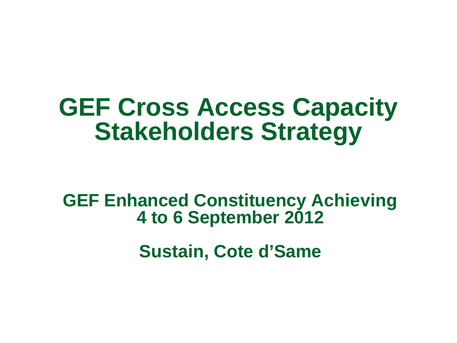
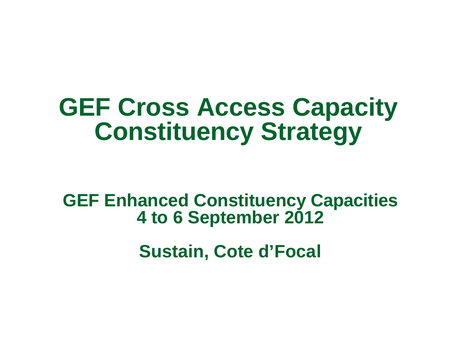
Stakeholders: Stakeholders -> Constituency (174, 132)
Achieving: Achieving -> Capacities (354, 200)
d’Same: d’Same -> d’Focal (290, 251)
